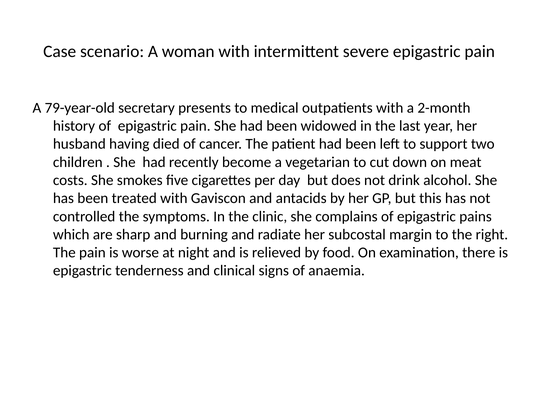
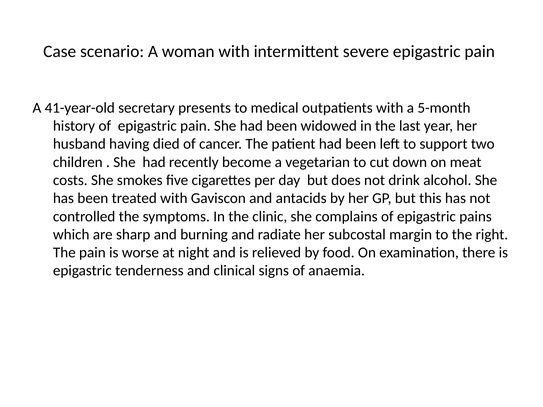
79-year-old: 79-year-old -> 41-year-old (80, 108)
2-month: 2-month -> 5-month (444, 108)
